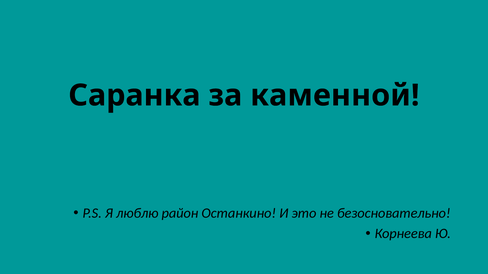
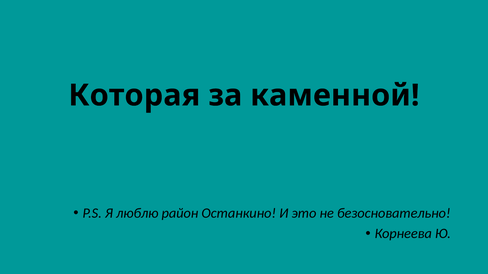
Саранка: Саранка -> Которая (134, 96)
